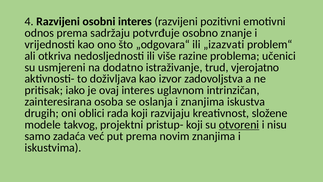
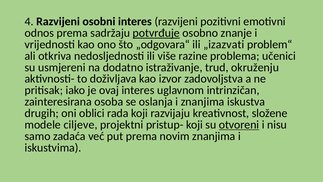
potvrđuje underline: none -> present (156, 33)
vjerojatno: vjerojatno -> okruženju (255, 67)
takvog: takvog -> ciljeve (80, 124)
